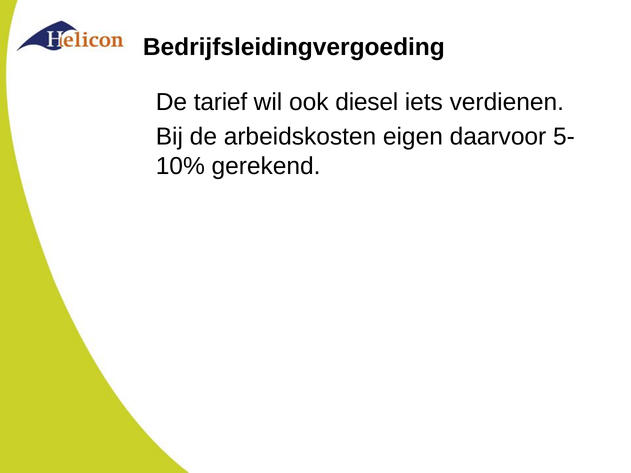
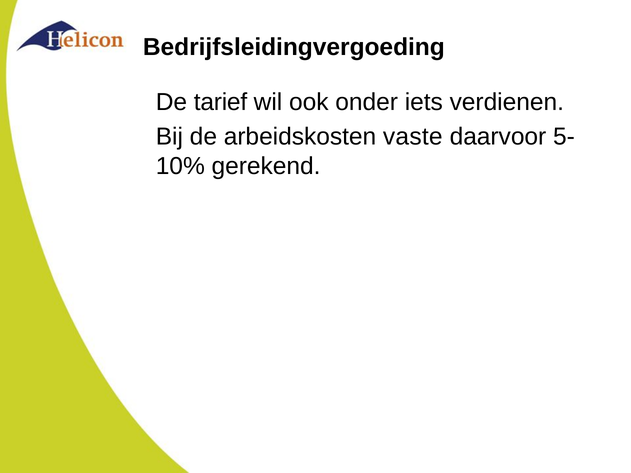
diesel: diesel -> onder (367, 102)
eigen: eigen -> vaste (413, 137)
